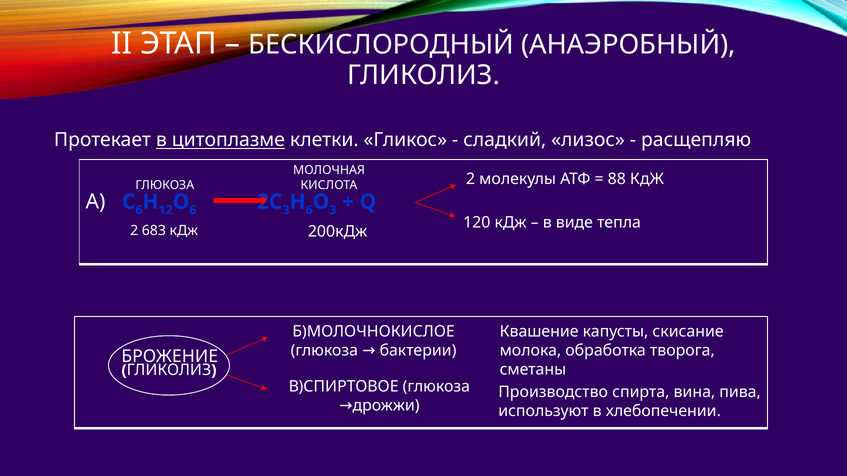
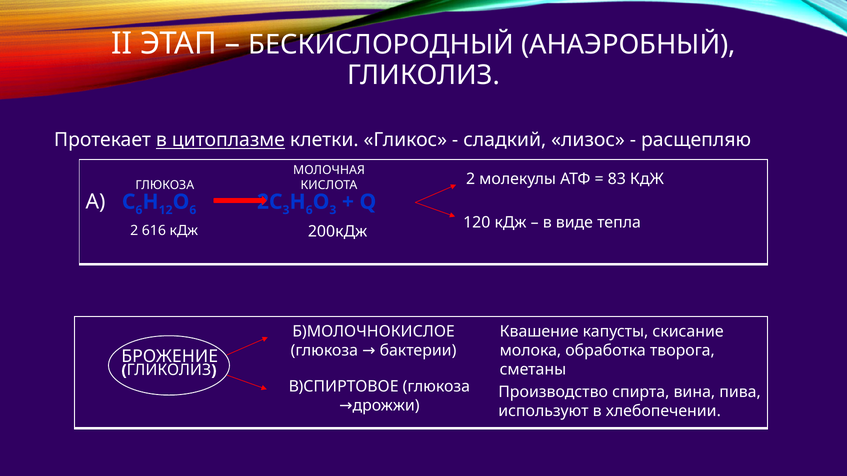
88: 88 -> 83 (617, 179)
683: 683 -> 616 (154, 231)
